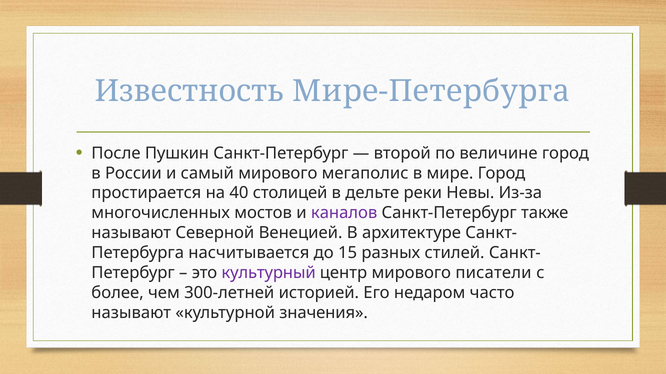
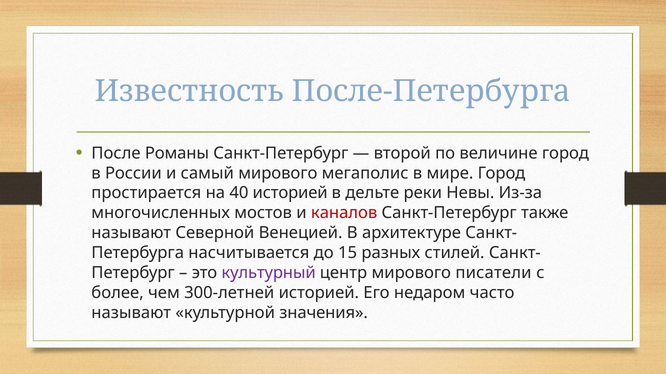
Мире-Петербурга: Мире-Петербурга -> После-Петербурга (431, 91)
Пушкин: Пушкин -> Романы (177, 153)
40 столицей: столицей -> историей (290, 193)
каналов colour: purple -> red (344, 213)
